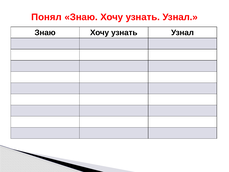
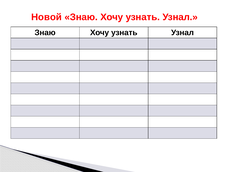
Понял: Понял -> Новой (46, 17)
